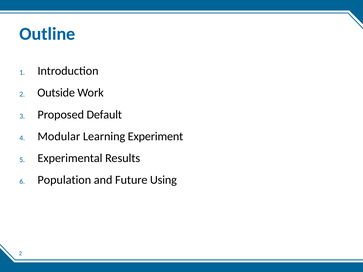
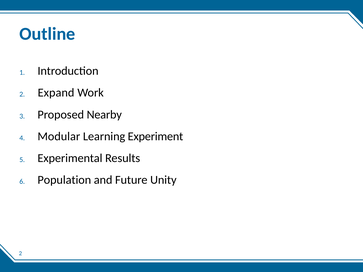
Outside: Outside -> Expand (56, 93)
Default: Default -> Nearby (104, 115)
Using: Using -> Unity (163, 180)
